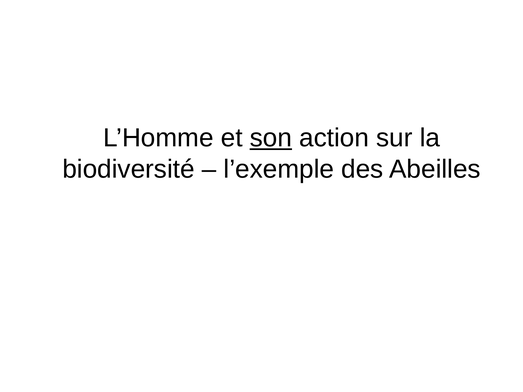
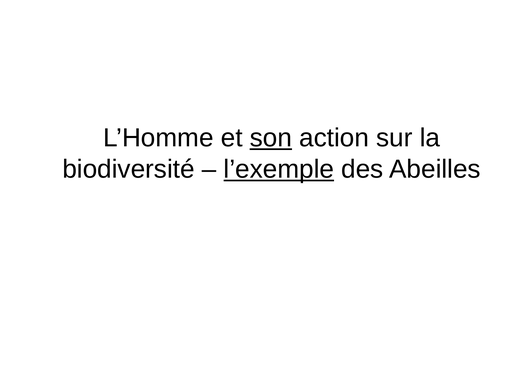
l’exemple underline: none -> present (279, 169)
